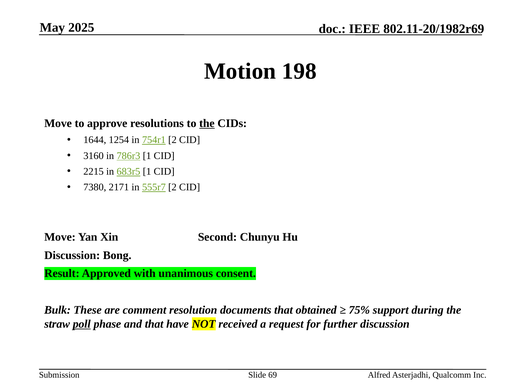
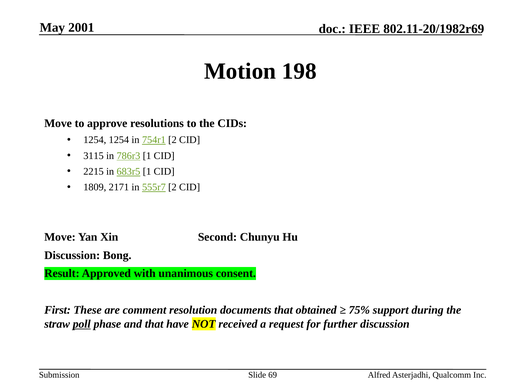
2025: 2025 -> 2001 (81, 28)
the underline: present -> none (207, 123)
1644: 1644 -> 1254 (95, 140)
3160: 3160 -> 3115 (94, 156)
7380: 7380 -> 1809 (95, 187)
Bulk: Bulk -> First (57, 310)
